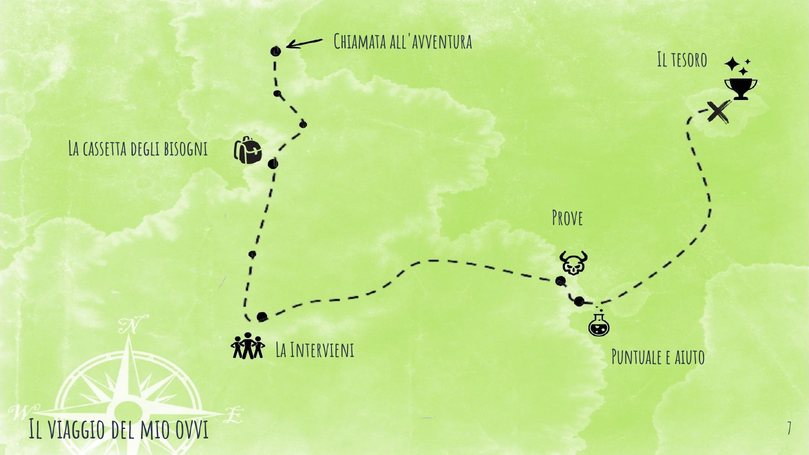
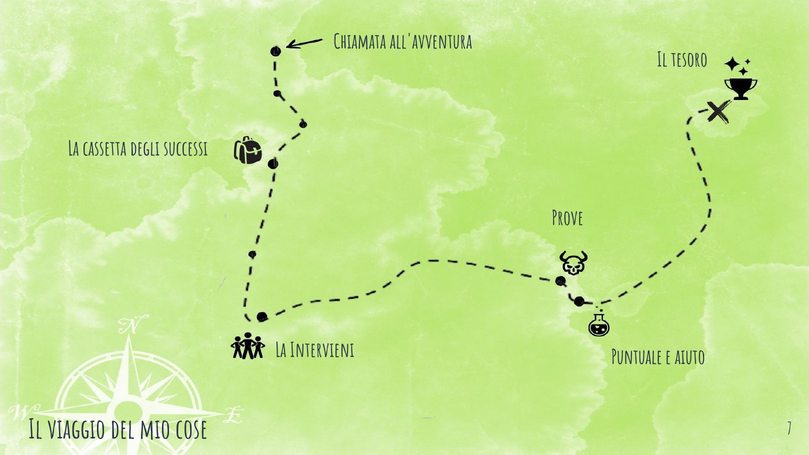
bisogni: bisogni -> successi (186, 149)
ovvi: ovvi -> cose (192, 430)
